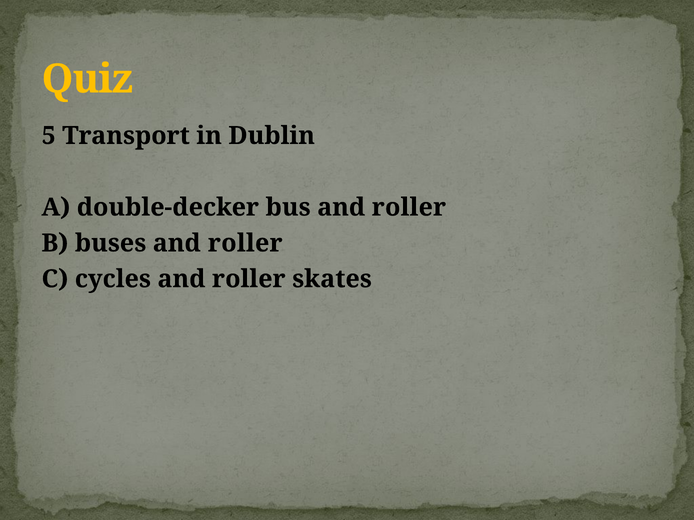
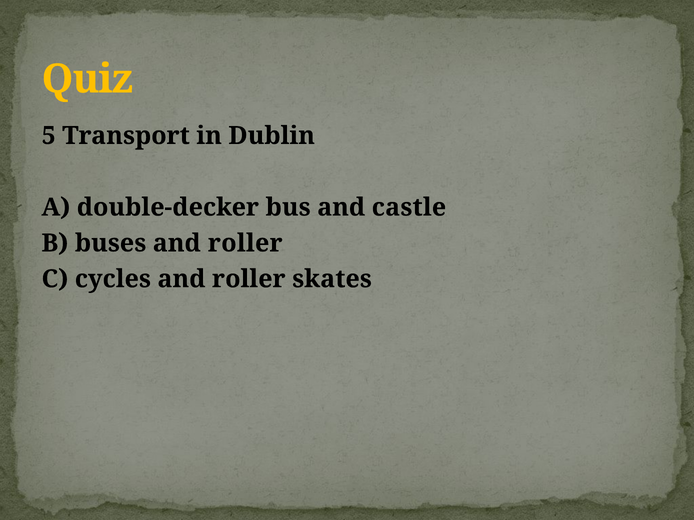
bus and roller: roller -> castle (409, 208)
